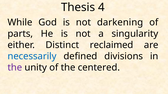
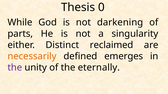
4: 4 -> 0 (101, 7)
necessarily colour: blue -> orange (32, 57)
divisions: divisions -> emerges (124, 57)
centered: centered -> eternally (99, 68)
